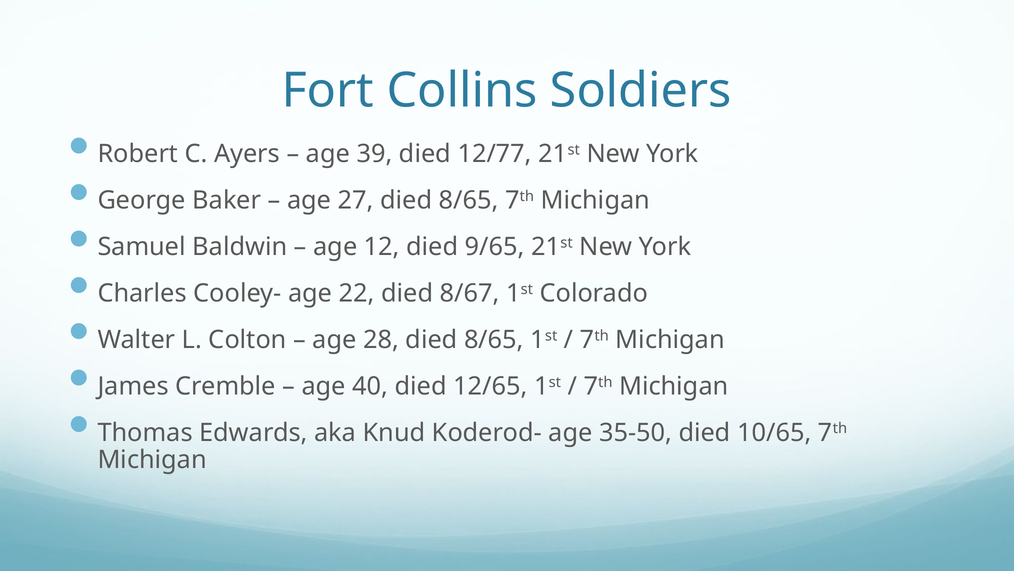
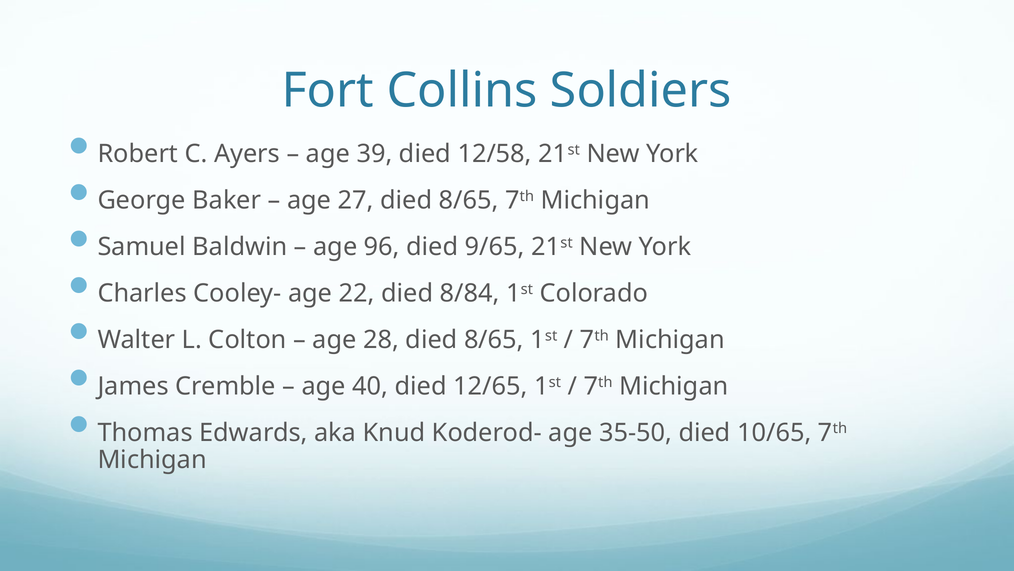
12/77: 12/77 -> 12/58 (495, 154)
12: 12 -> 96 (382, 247)
8/67: 8/67 -> 8/84 (470, 293)
